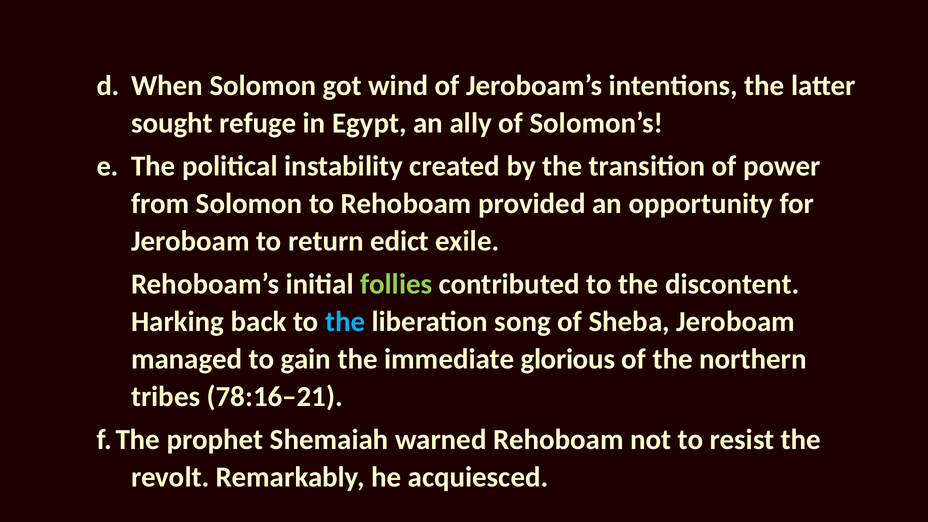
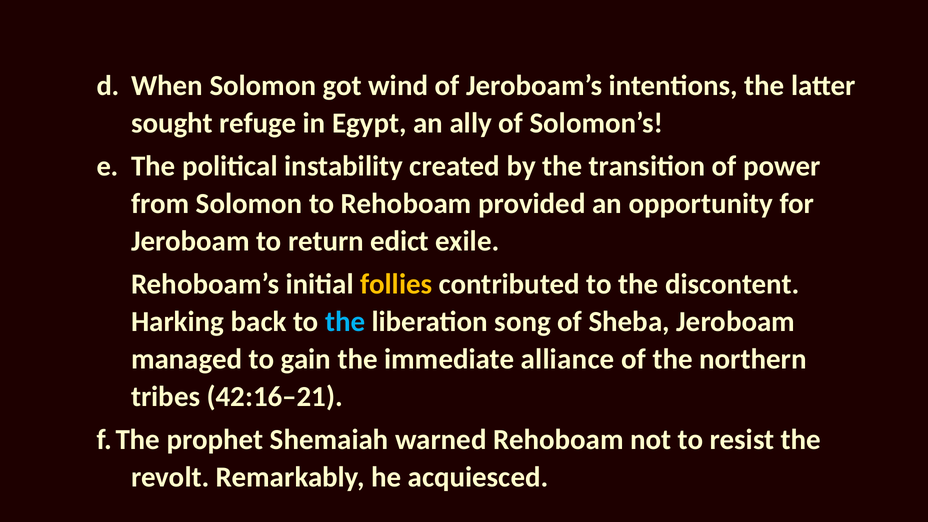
follies colour: light green -> yellow (396, 284)
glorious: glorious -> alliance (568, 359)
78:16–21: 78:16–21 -> 42:16–21 (275, 397)
